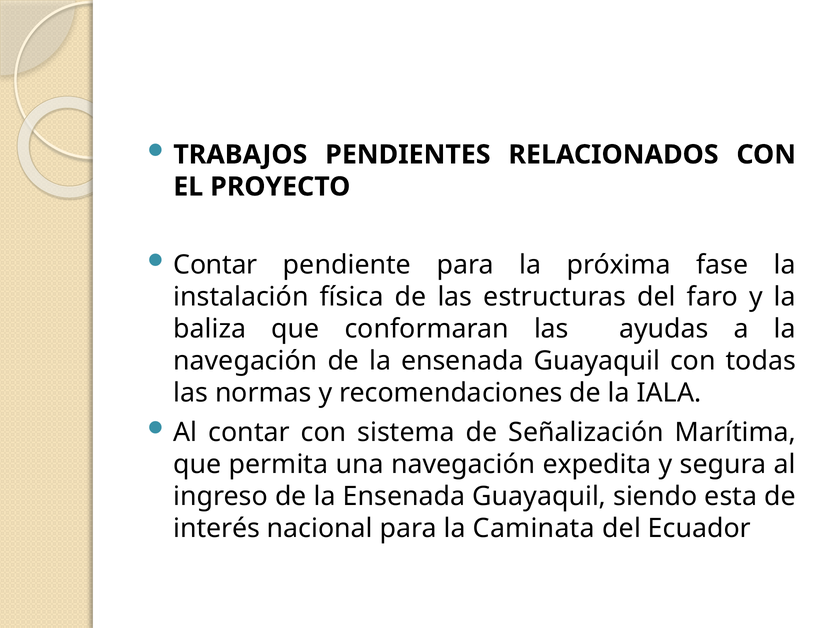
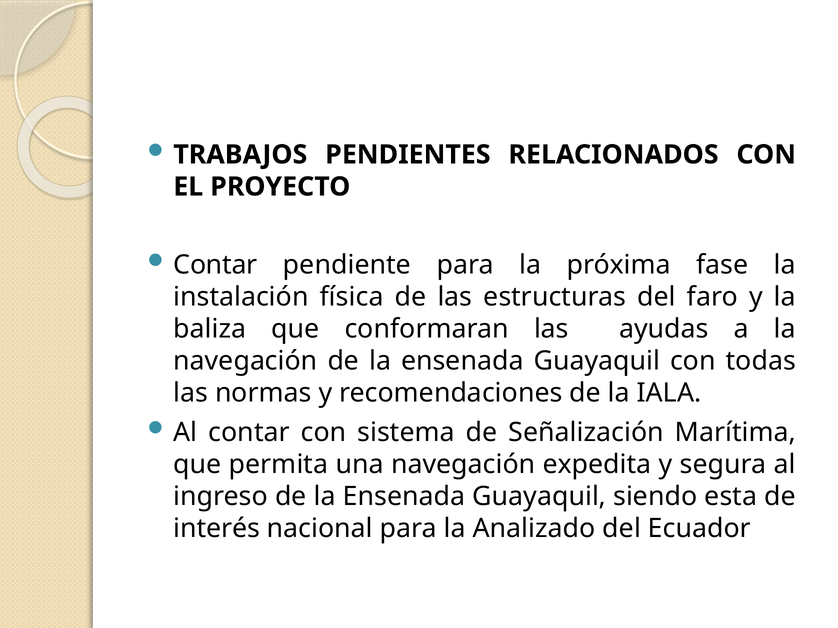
Caminata: Caminata -> Analizado (534, 529)
